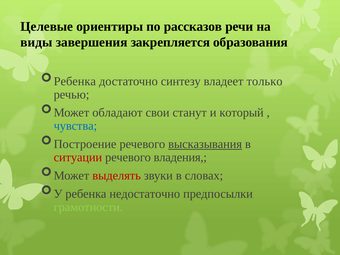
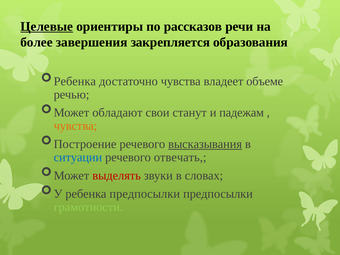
Целевые underline: none -> present (47, 26)
виды: виды -> более (37, 42)
достаточно синтезу: синтезу -> чувства (181, 81)
только: только -> объеме (265, 81)
который: который -> падежам (242, 113)
чувства colour: blue -> orange (75, 126)
ситуации colour: red -> blue (78, 157)
владения: владения -> отвечать (180, 157)
ребенка недостаточно: недостаточно -> предпосылки (145, 194)
